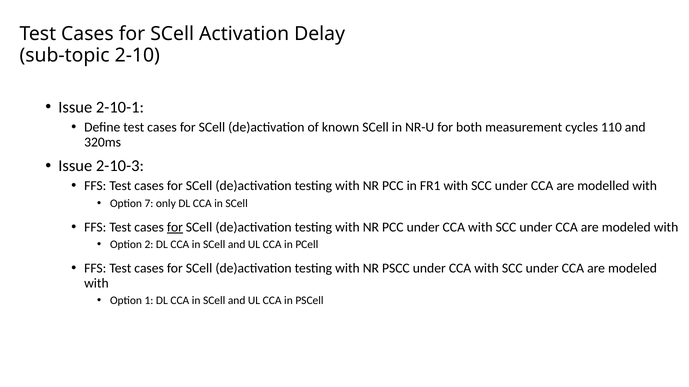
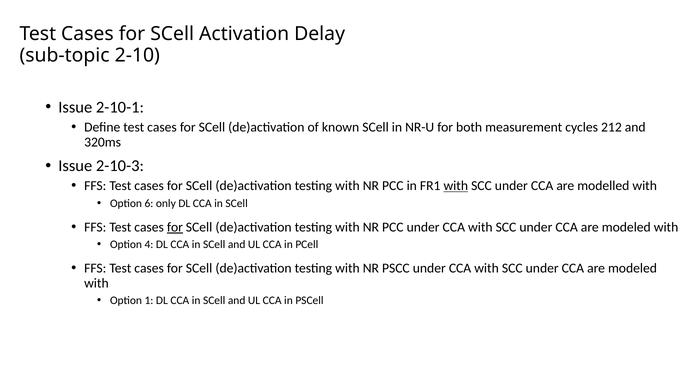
110: 110 -> 212 (611, 127)
with underline: none -> present (456, 186)
7: 7 -> 6 (149, 204)
2: 2 -> 4 (149, 245)
